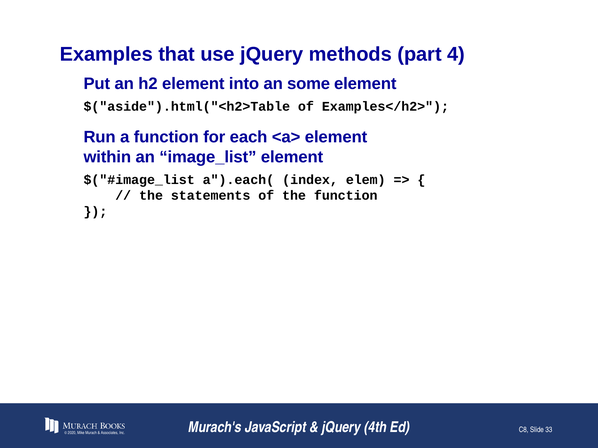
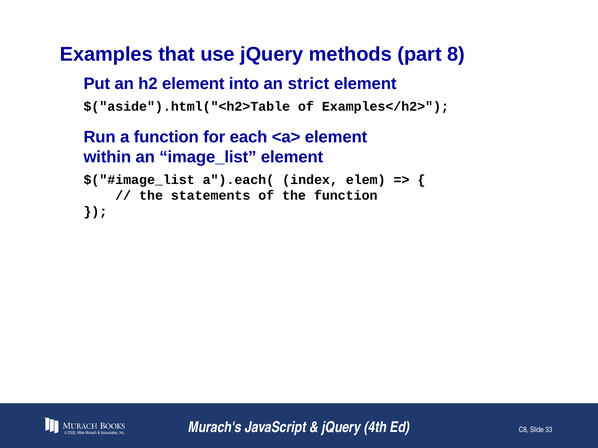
4: 4 -> 8 (456, 54)
some: some -> strict (308, 84)
